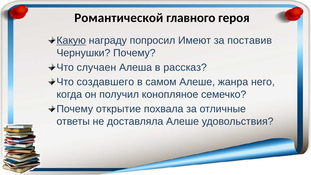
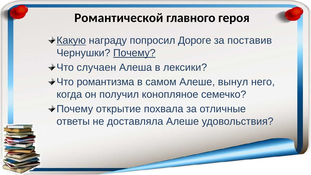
Имеют: Имеют -> Дороге (195, 40)
Почему underline: none -> present (134, 53)
рассказ: рассказ -> лексики (185, 67)
создавшего: создавшего -> романтизма (105, 82)
жанра: жанра -> вынул (233, 82)
